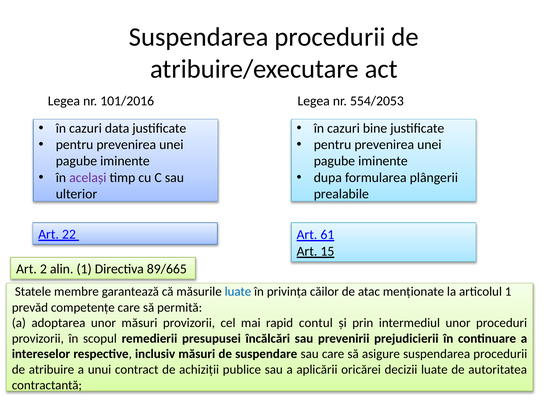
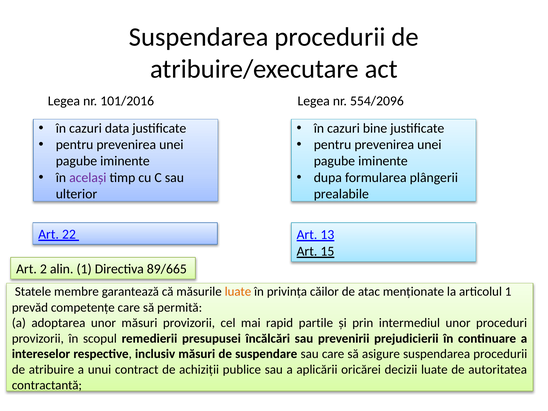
554/2053: 554/2053 -> 554/2096 (377, 101)
61: 61 -> 13 (327, 235)
luate colour: blue -> orange (238, 292)
contul: contul -> partile (316, 323)
